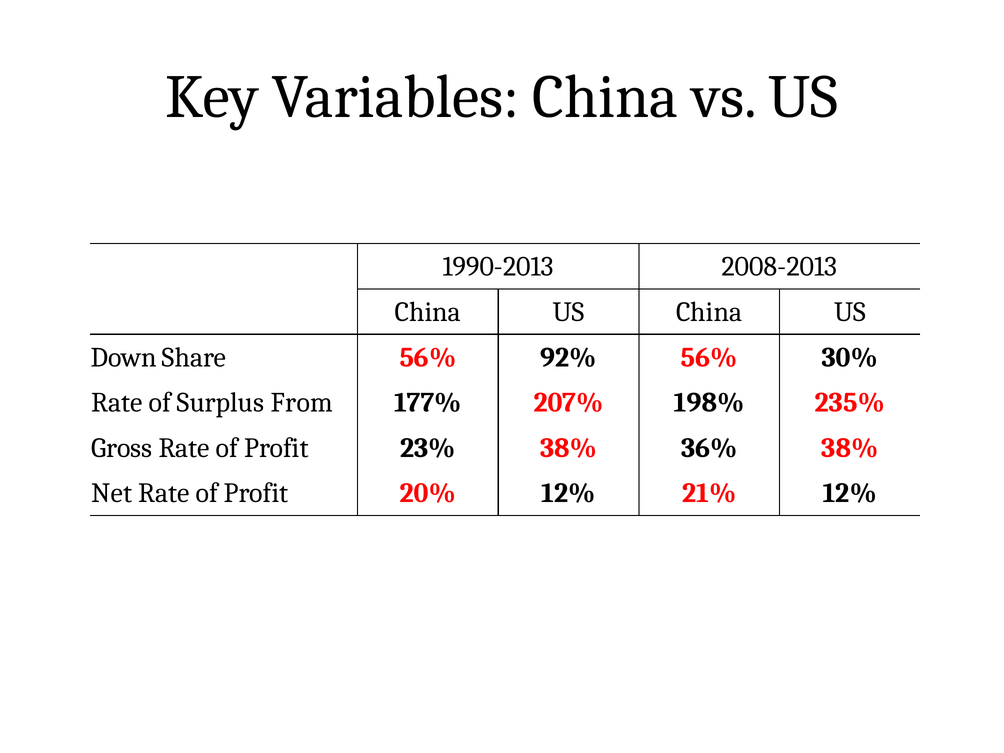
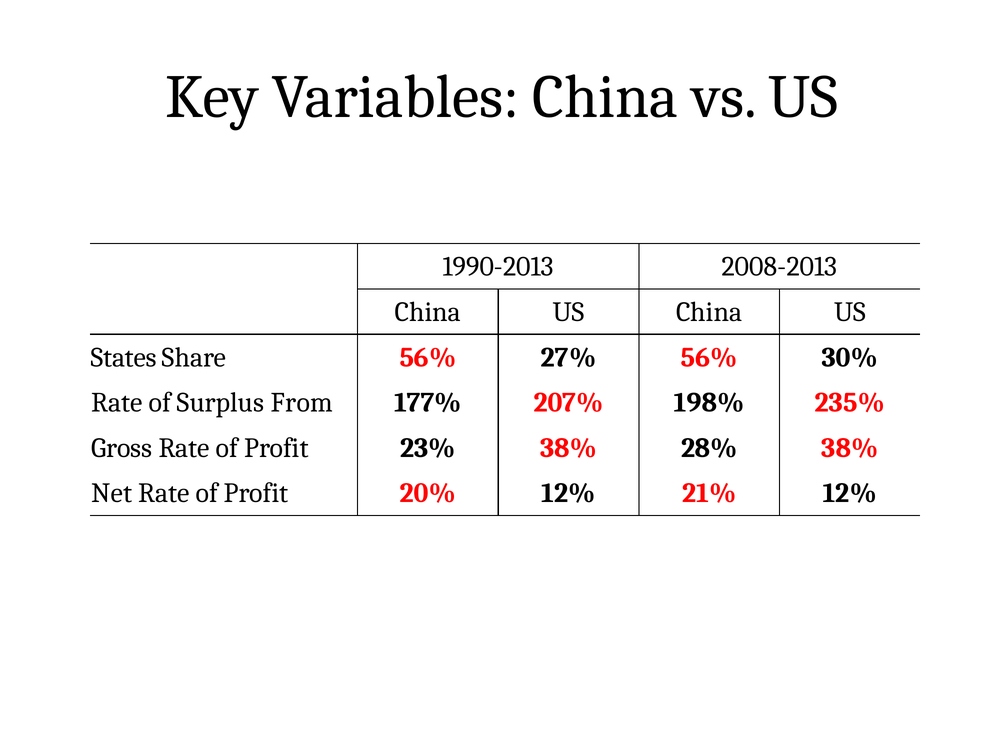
Down: Down -> States (124, 357)
92%: 92% -> 27% (568, 357)
36%: 36% -> 28% (709, 448)
